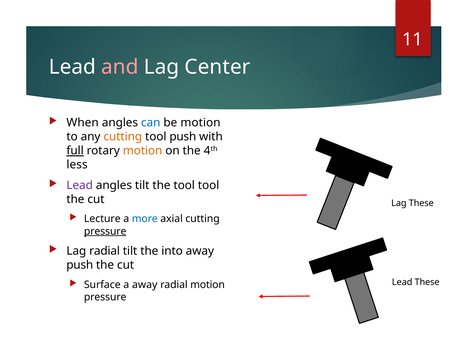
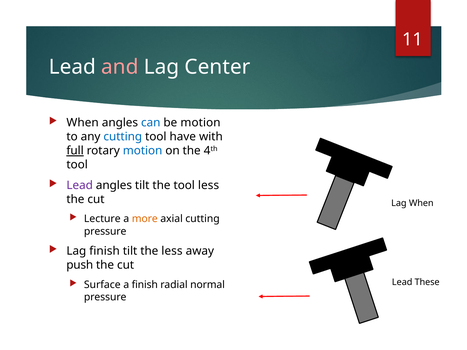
cutting colour: orange -> blue (123, 137)
tool push: push -> have (183, 137)
motion colour: orange -> blue (143, 151)
less: less -> tool (77, 165)
tool tool: tool -> less (209, 185)
Lag These: These -> When (421, 203)
more colour: blue -> orange (145, 219)
pressure underline: present -> none (105, 232)
Lag radial: radial -> finish (105, 251)
the into: into -> less (172, 251)
a away: away -> finish (145, 285)
radial motion: motion -> normal (208, 285)
